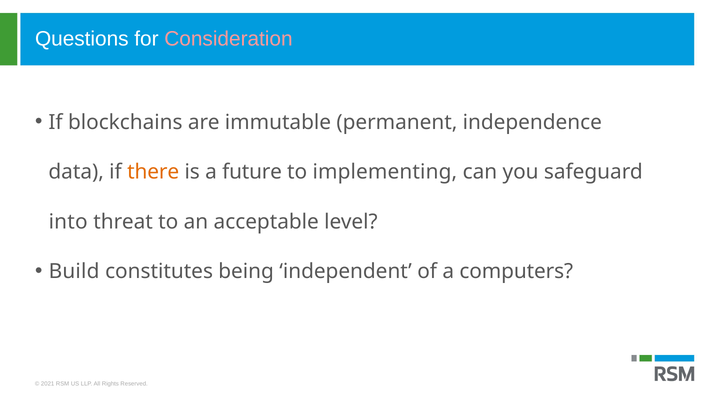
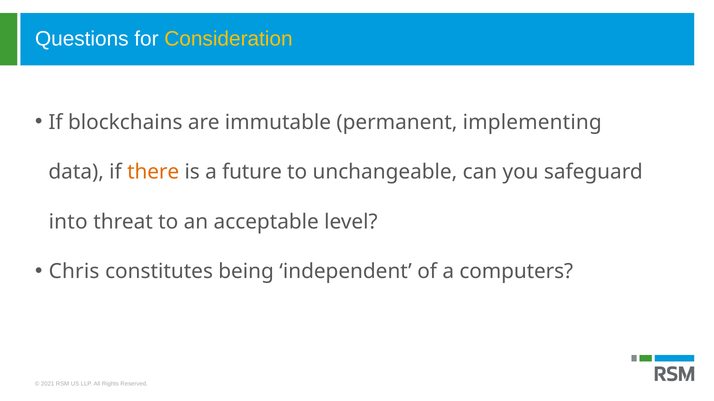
Consideration colour: pink -> yellow (228, 39)
independence: independence -> implementing (532, 122)
implementing: implementing -> unchangeable (385, 172)
Build: Build -> Chris (74, 272)
